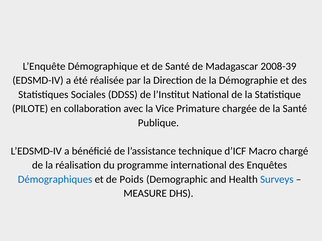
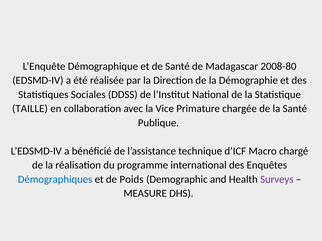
2008-39: 2008-39 -> 2008-80 (278, 66)
PILOTE: PILOTE -> TAILLE (30, 109)
Surveys colour: blue -> purple (277, 180)
